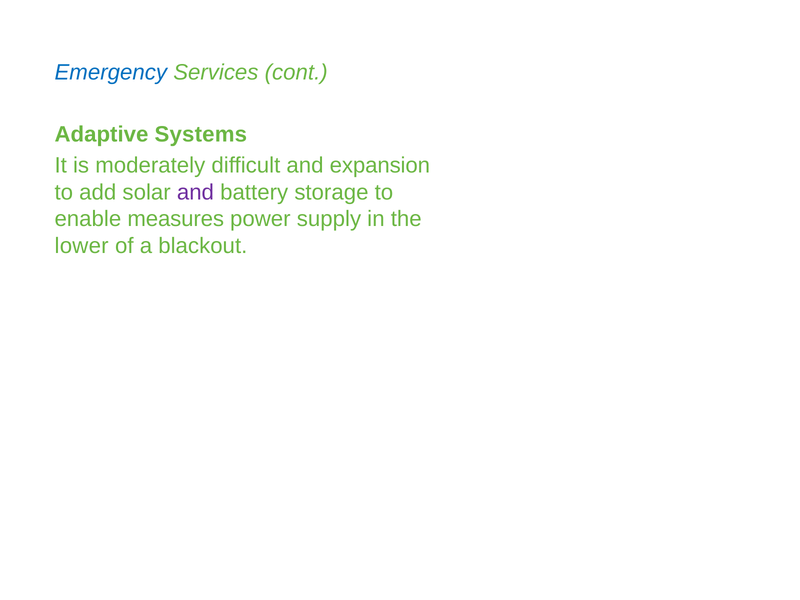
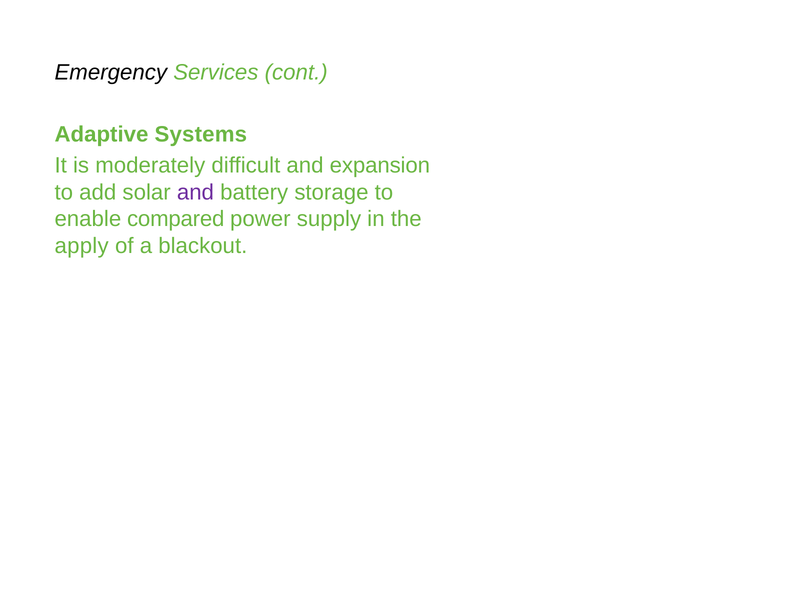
Emergency colour: blue -> black (111, 72)
measures: measures -> compared (176, 219)
lower: lower -> apply (82, 246)
